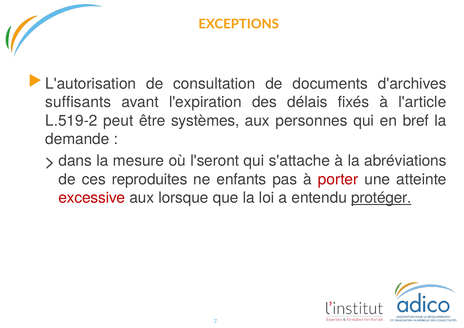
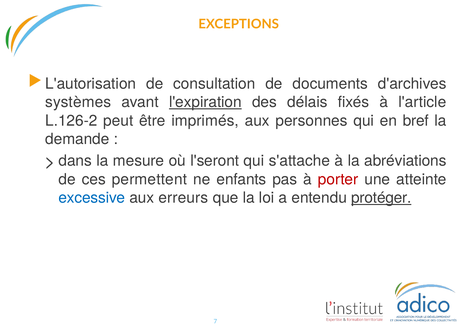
suffisants: suffisants -> systèmes (78, 102)
l'expiration underline: none -> present (205, 102)
L.519-2: L.519-2 -> L.126-2 (71, 121)
systèmes: systèmes -> imprimés (205, 121)
reproduites: reproduites -> permettent (149, 179)
excessive colour: red -> blue (92, 198)
lorsque: lorsque -> erreurs (183, 198)
